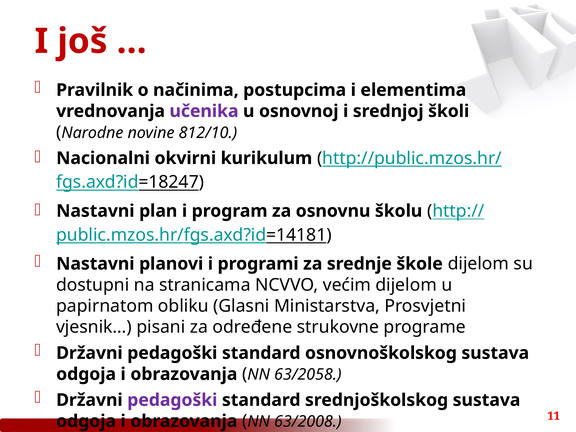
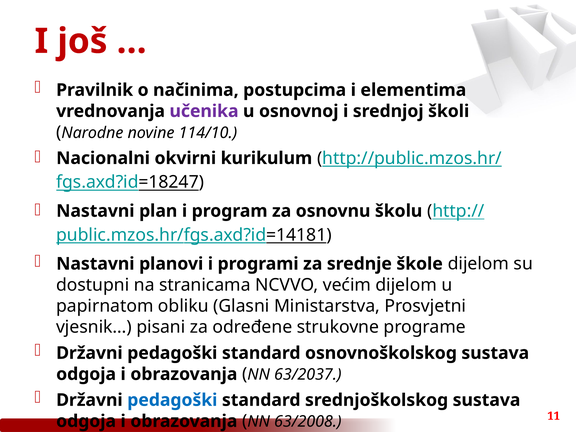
812/10: 812/10 -> 114/10 (208, 133)
63/2058: 63/2058 -> 63/2037 (308, 375)
pedagoški colour: purple -> blue (172, 400)
